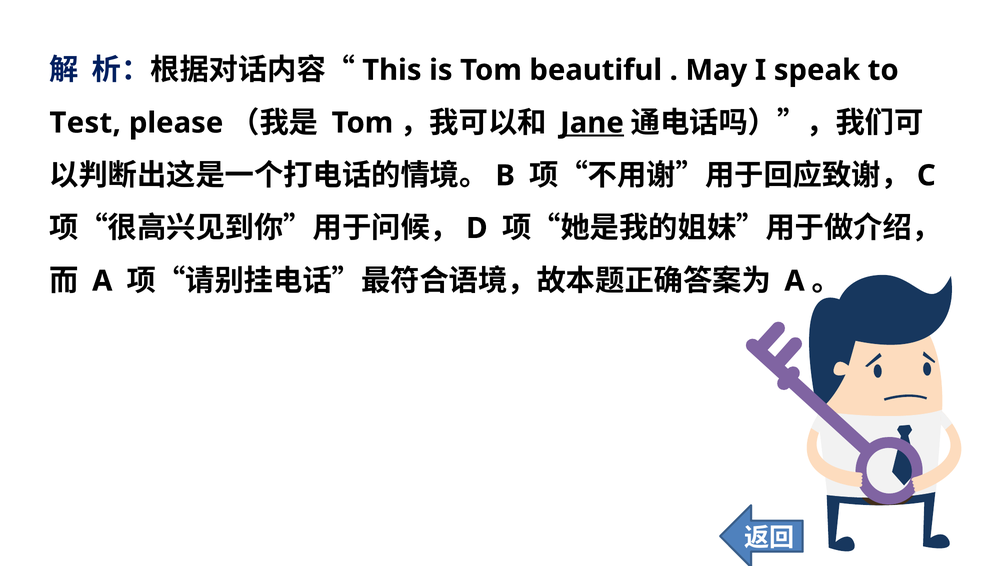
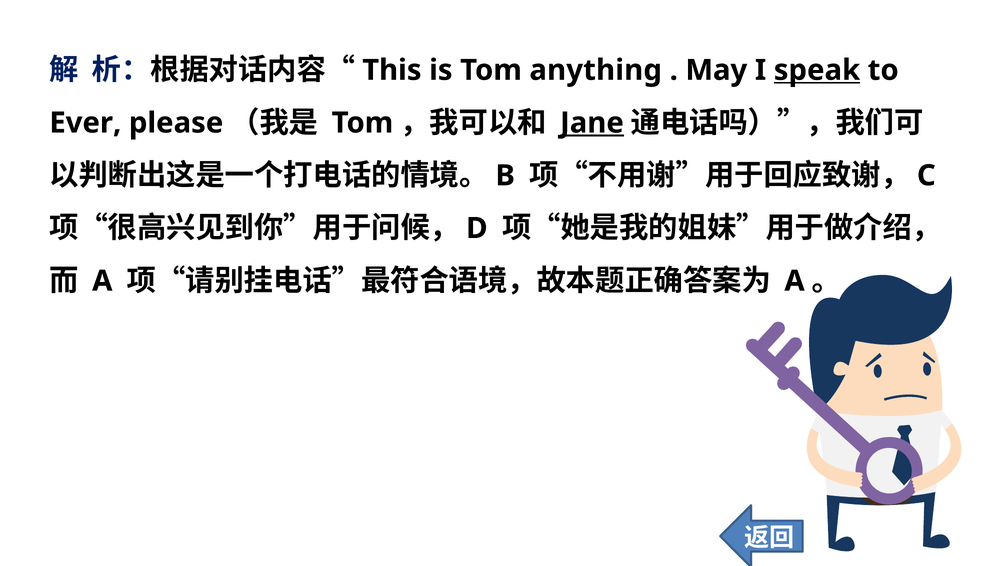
beautiful: beautiful -> anything (596, 70)
speak underline: none -> present (817, 70)
Test: Test -> Ever (85, 123)
